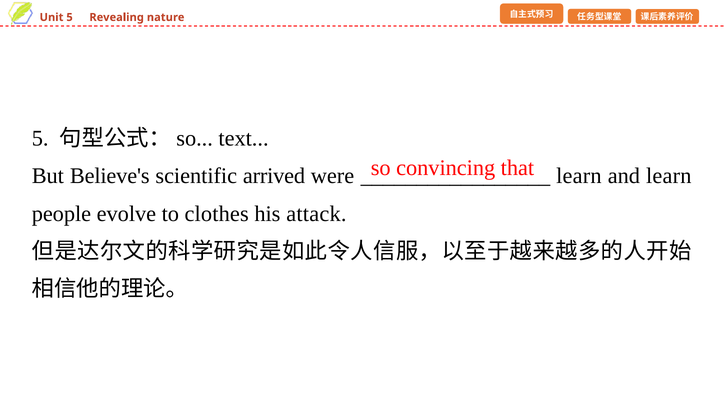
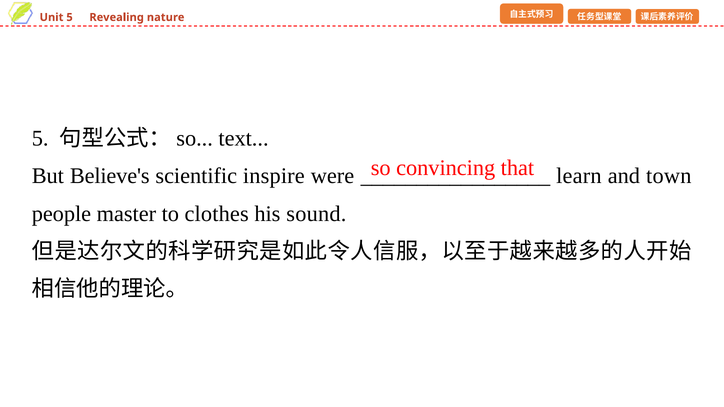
arrived: arrived -> inspire (274, 176)
and learn: learn -> town (669, 176)
evolve: evolve -> master (126, 214)
attack: attack -> sound (316, 214)
